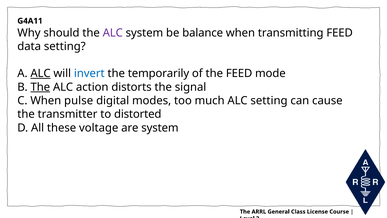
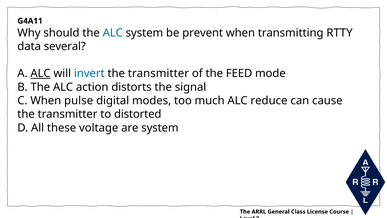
ALC colour: purple -> blue (113, 33)
balance: balance -> prevent (203, 33)
transmitting FEED: FEED -> RTTY (340, 33)
data setting: setting -> several (65, 46)
temporarily: temporarily -> transmitter (158, 73)
The underline: present -> none (40, 87)
ALC setting: setting -> reduce (269, 101)
